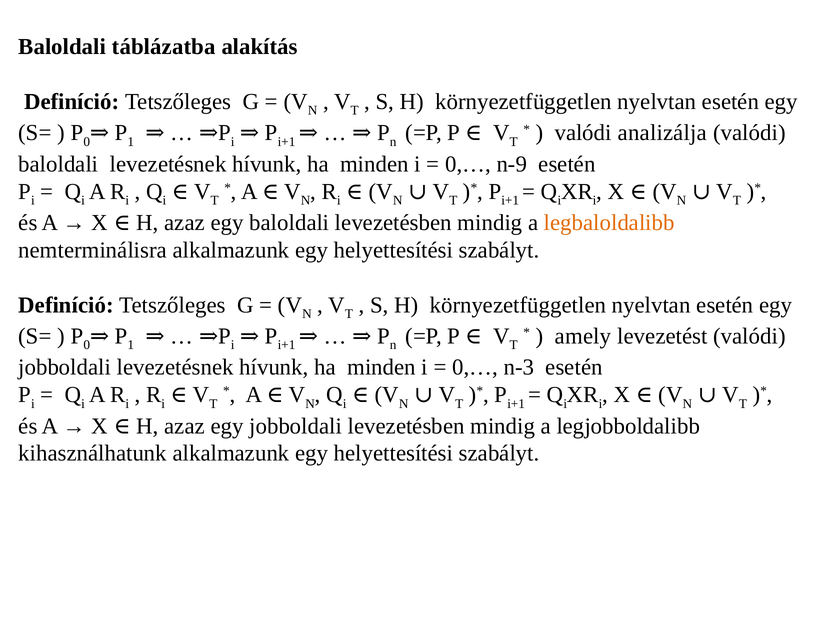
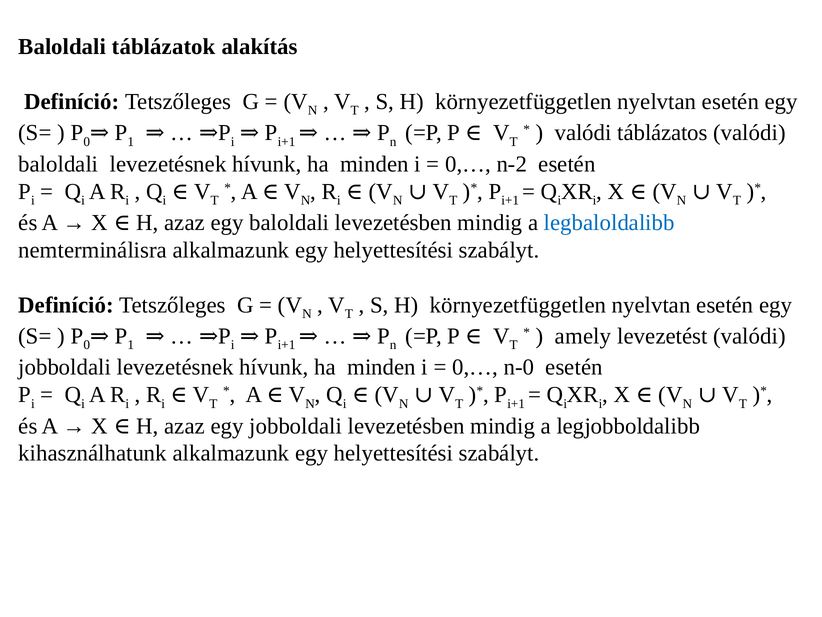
táblázatba: táblázatba -> táblázatok (164, 47)
analizálja: analizálja -> táblázatos (663, 133)
n-9: n-9 -> n-2 (512, 164)
legbaloldalibb colour: orange -> blue (609, 222)
n-3: n-3 -> n-0 (519, 367)
